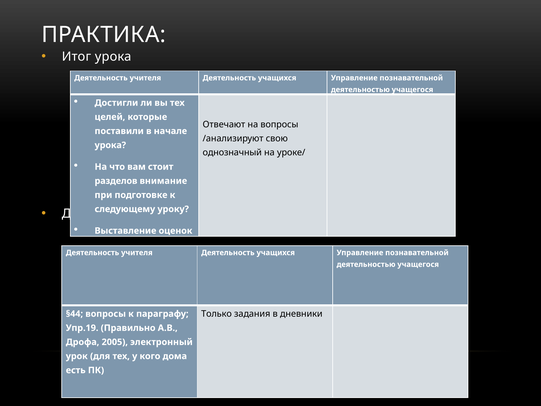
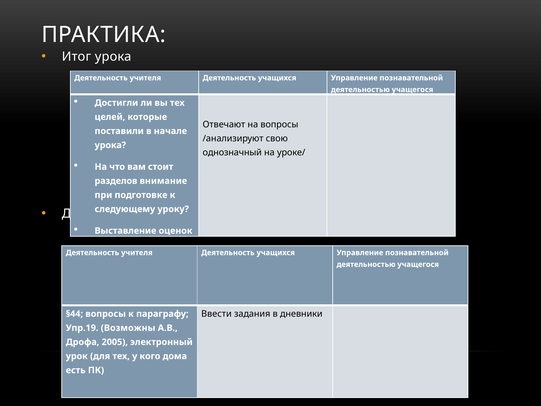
Только: Только -> Ввести (216, 314)
Правильно: Правильно -> Возможны (128, 328)
